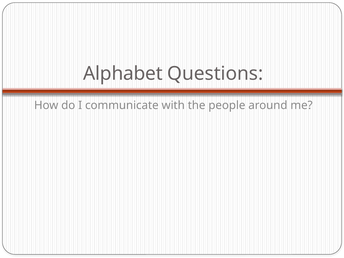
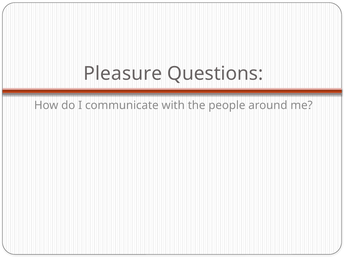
Alphabet: Alphabet -> Pleasure (123, 74)
